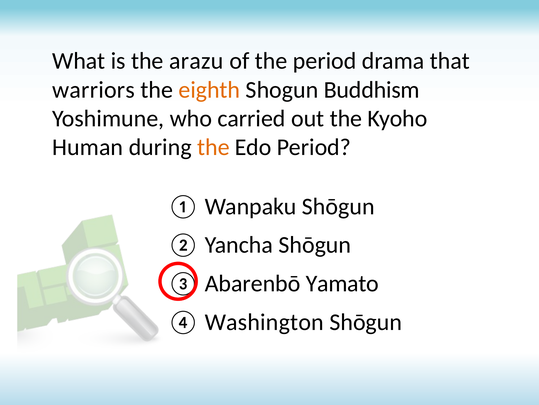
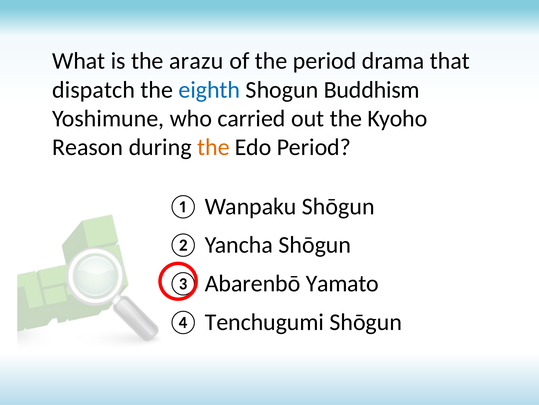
warriors: warriors -> dispatch (94, 90)
eighth colour: orange -> blue (209, 90)
Human: Human -> Reason (88, 147)
Washington: Washington -> Tenchugumi (264, 322)
